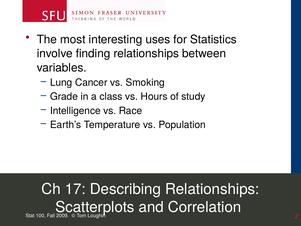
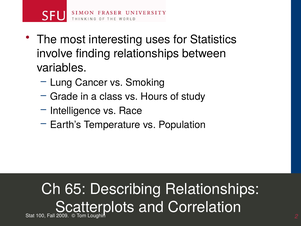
17: 17 -> 65 (75, 189)
